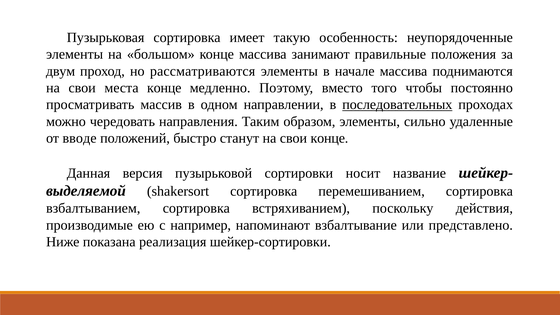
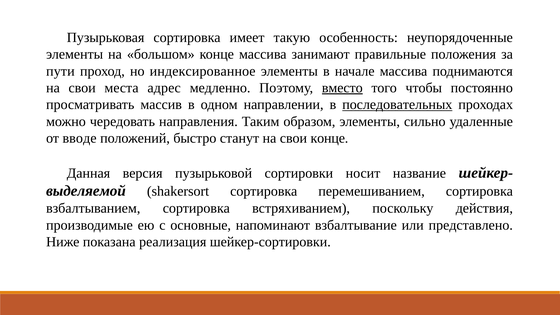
двум: двум -> пути (60, 71)
рассматриваются: рассматриваются -> индексированное (203, 71)
места конце: конце -> адрес (164, 88)
вместо underline: none -> present (342, 88)
например: например -> основные (201, 225)
